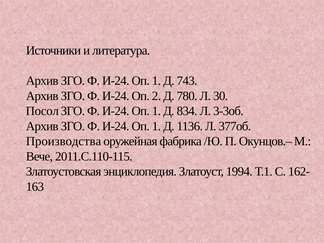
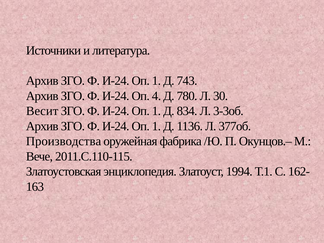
2: 2 -> 4 (156, 96)
Посол: Посол -> Весит (42, 111)
